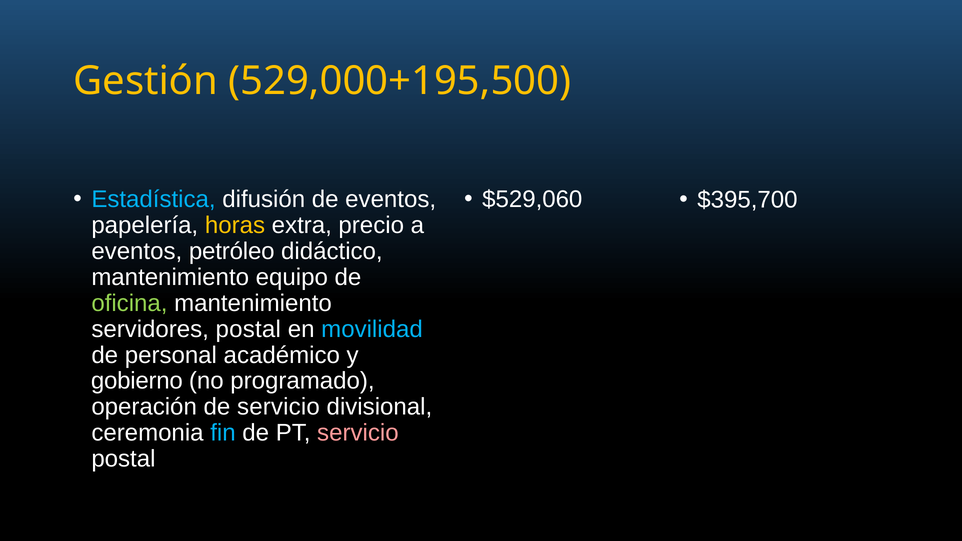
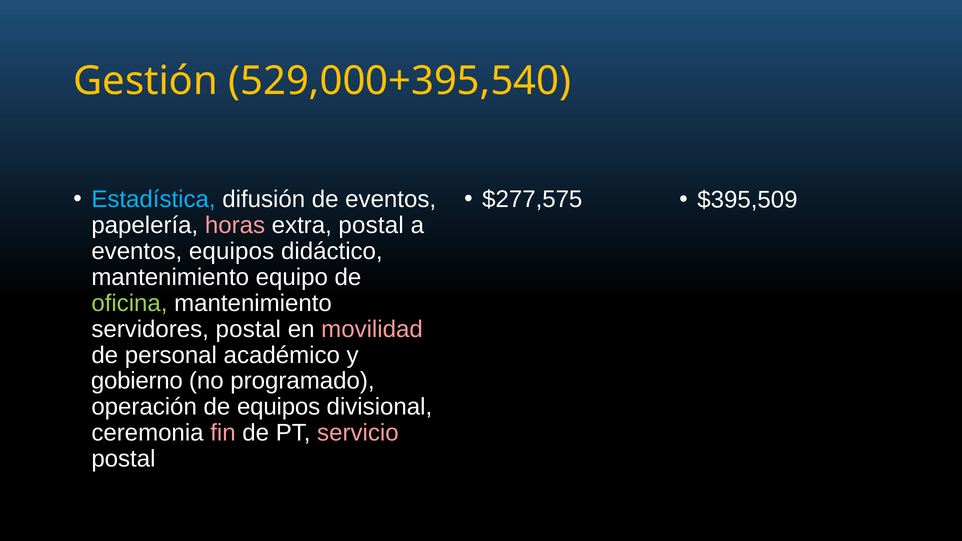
529,000+195,500: 529,000+195,500 -> 529,000+395,540 (400, 81)
$529,060: $529,060 -> $277,575 (532, 199)
$395,700: $395,700 -> $395,509 (747, 200)
horas colour: yellow -> pink (235, 225)
extra precio: precio -> postal (371, 225)
eventos petróleo: petróleo -> equipos (232, 251)
movilidad colour: light blue -> pink (372, 329)
de servicio: servicio -> equipos (279, 407)
fin colour: light blue -> pink (223, 433)
